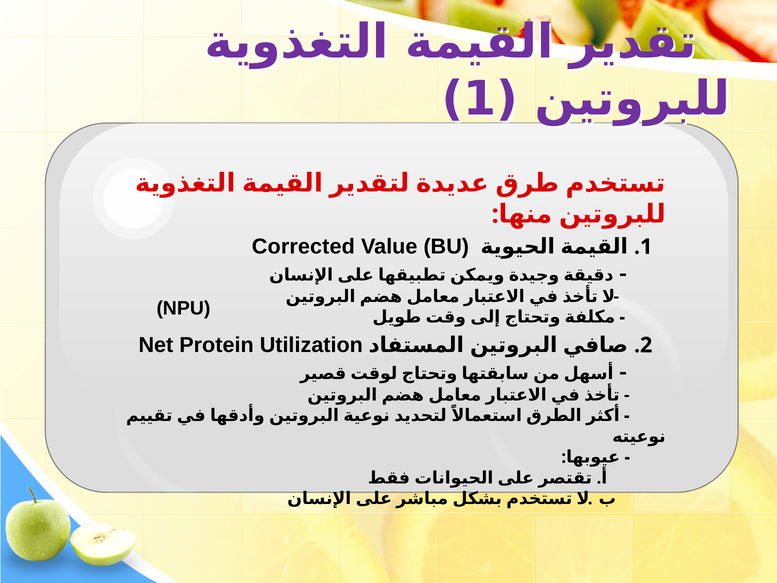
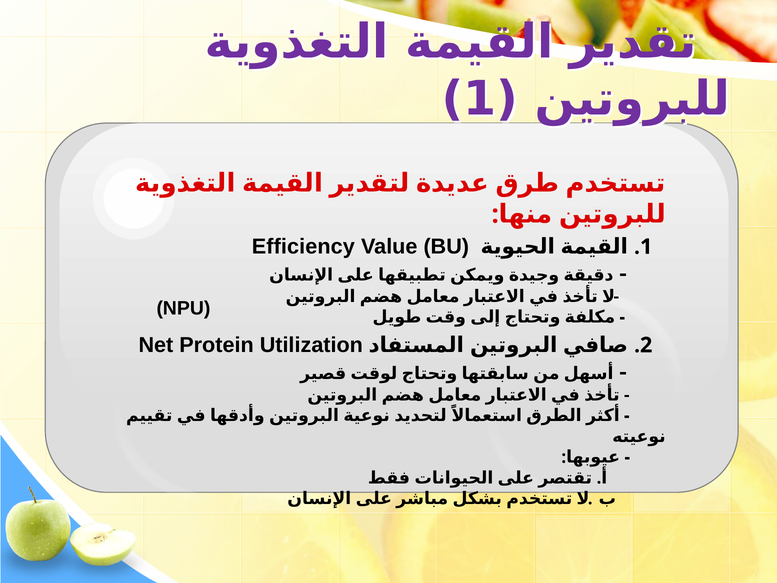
Corrected: Corrected -> Efficiency (303, 247)
